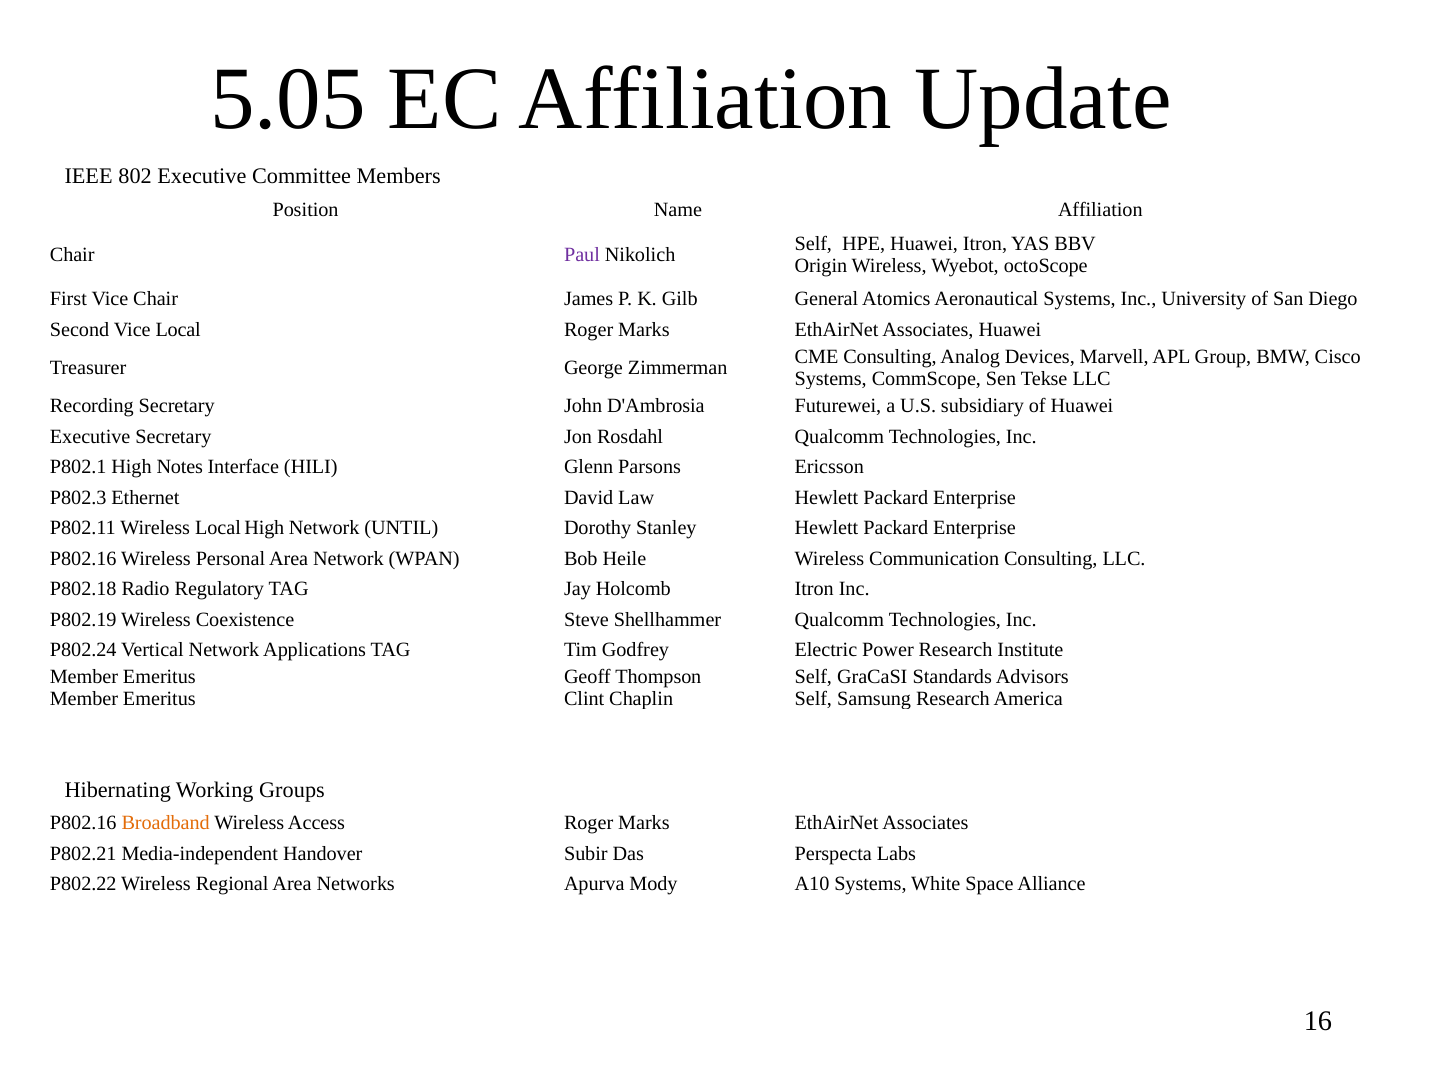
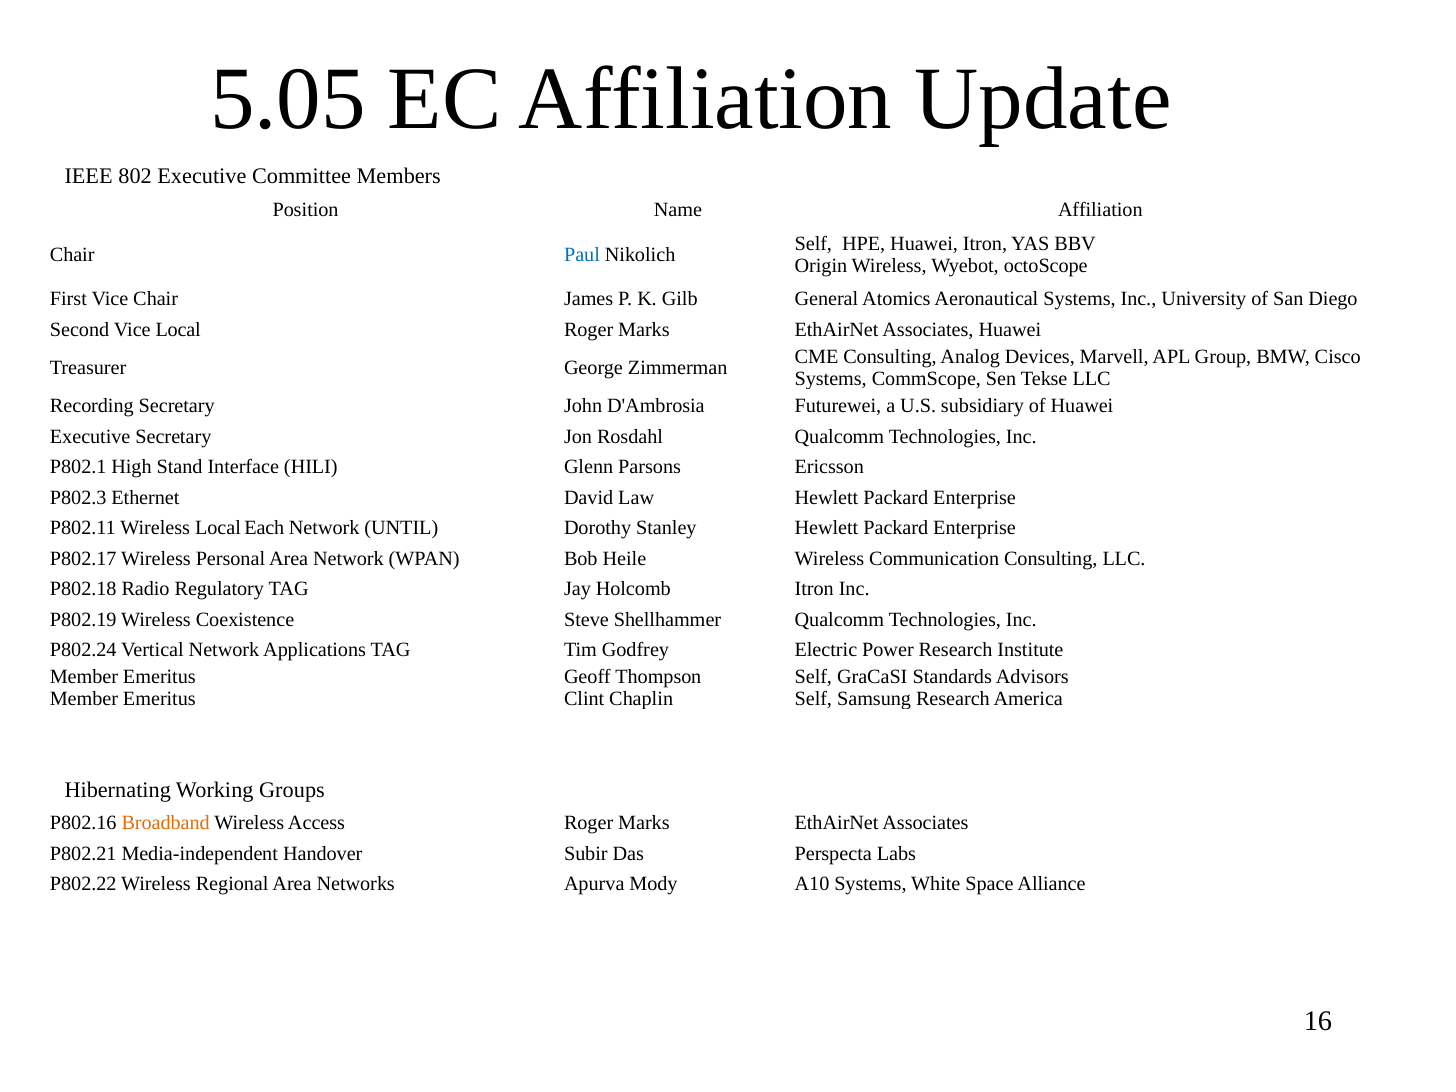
Paul colour: purple -> blue (582, 255)
Notes: Notes -> Stand (180, 467)
Local High: High -> Each (264, 528)
P802.16: P802.16 -> P802.17 (83, 558)
